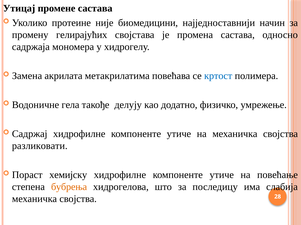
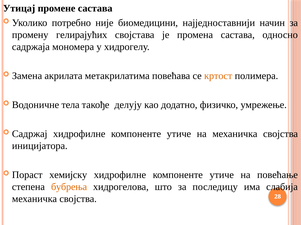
протеине: протеине -> потребно (71, 23)
кртост colour: blue -> orange (218, 76)
гела: гела -> тела (70, 105)
разликовати: разликовати -> иницијатора (40, 146)
